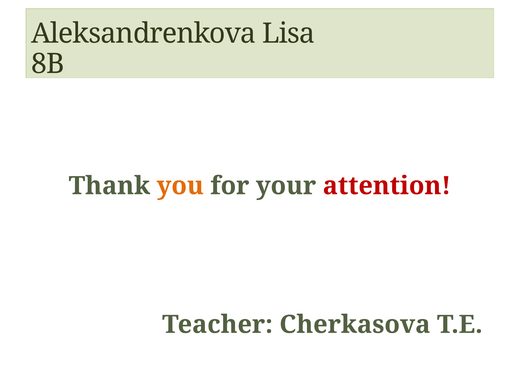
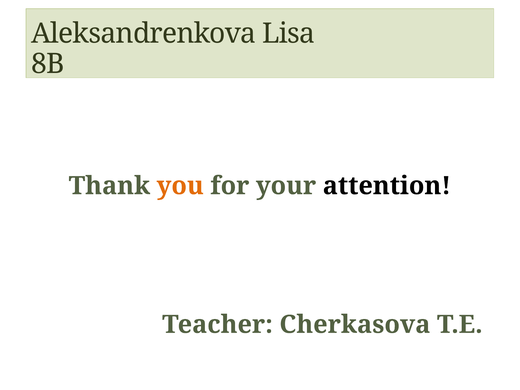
attention colour: red -> black (387, 186)
